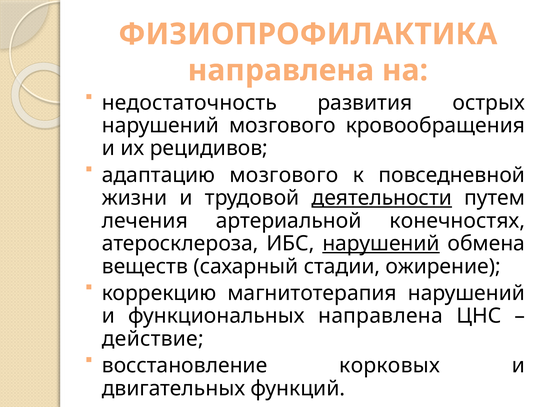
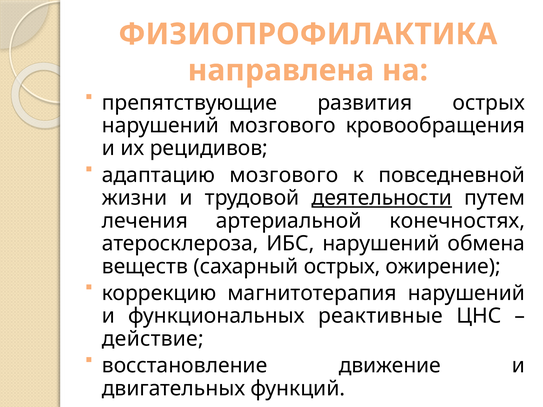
недостаточность: недостаточность -> препятствующие (190, 103)
нарушений underline: present -> none (381, 244)
сахарный стадии: стадии -> острых (342, 267)
функциональных направлена: направлена -> реактивные (380, 316)
корковых: корковых -> движение (390, 366)
